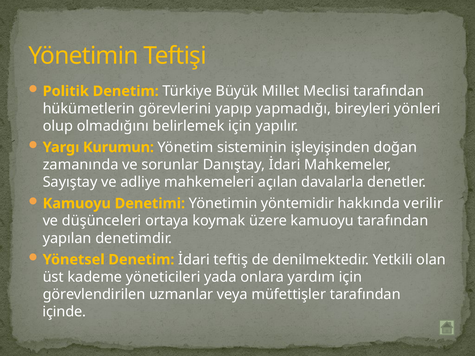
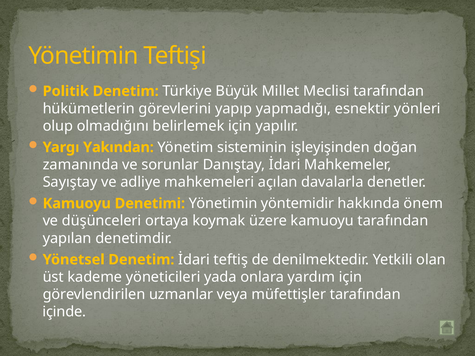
bireyleri: bireyleri -> esnektir (363, 109)
Kurumun: Kurumun -> Yakından (118, 147)
verilir: verilir -> önem (423, 204)
